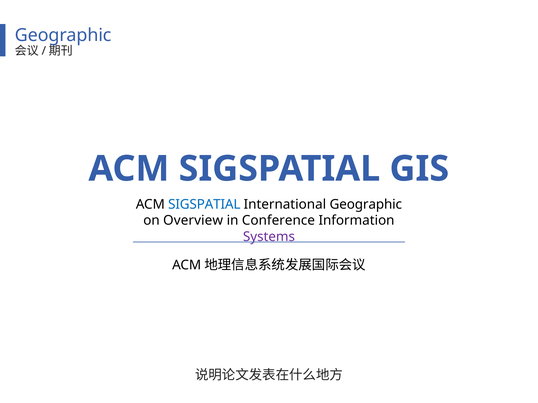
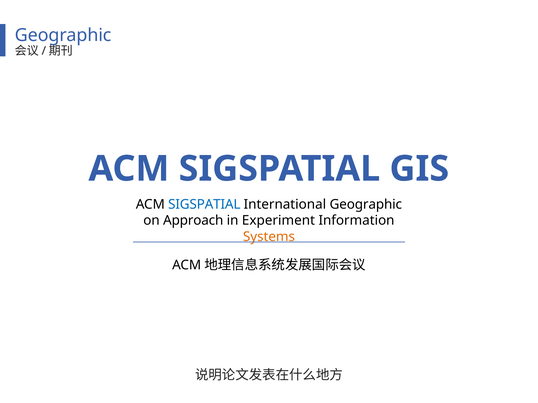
Overview: Overview -> Approach (193, 221)
Conference: Conference -> Experiment (278, 221)
Systems colour: purple -> orange (269, 237)
